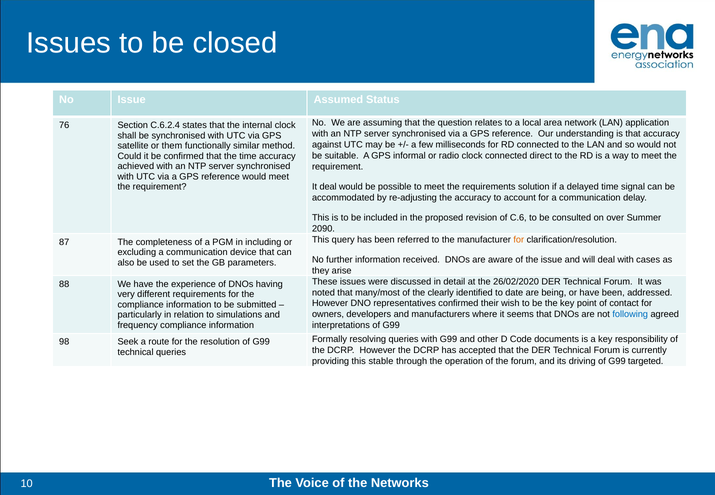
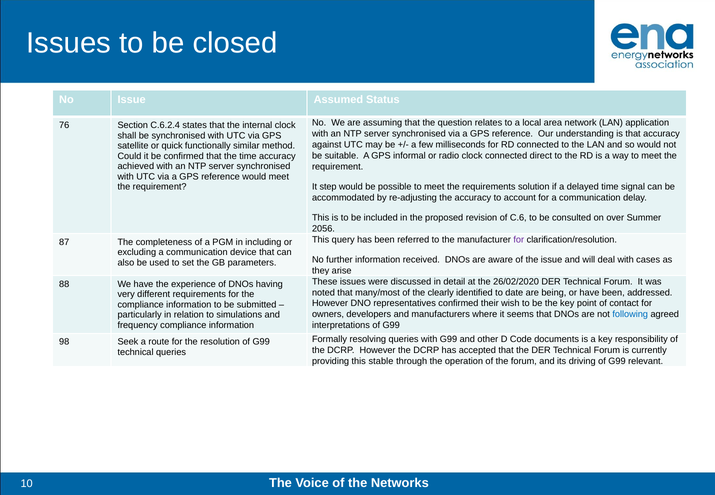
them: them -> quick (172, 146)
It deal: deal -> step (328, 187)
2090: 2090 -> 2056 (323, 229)
for colour: orange -> purple (519, 240)
targeted: targeted -> relevant (646, 361)
